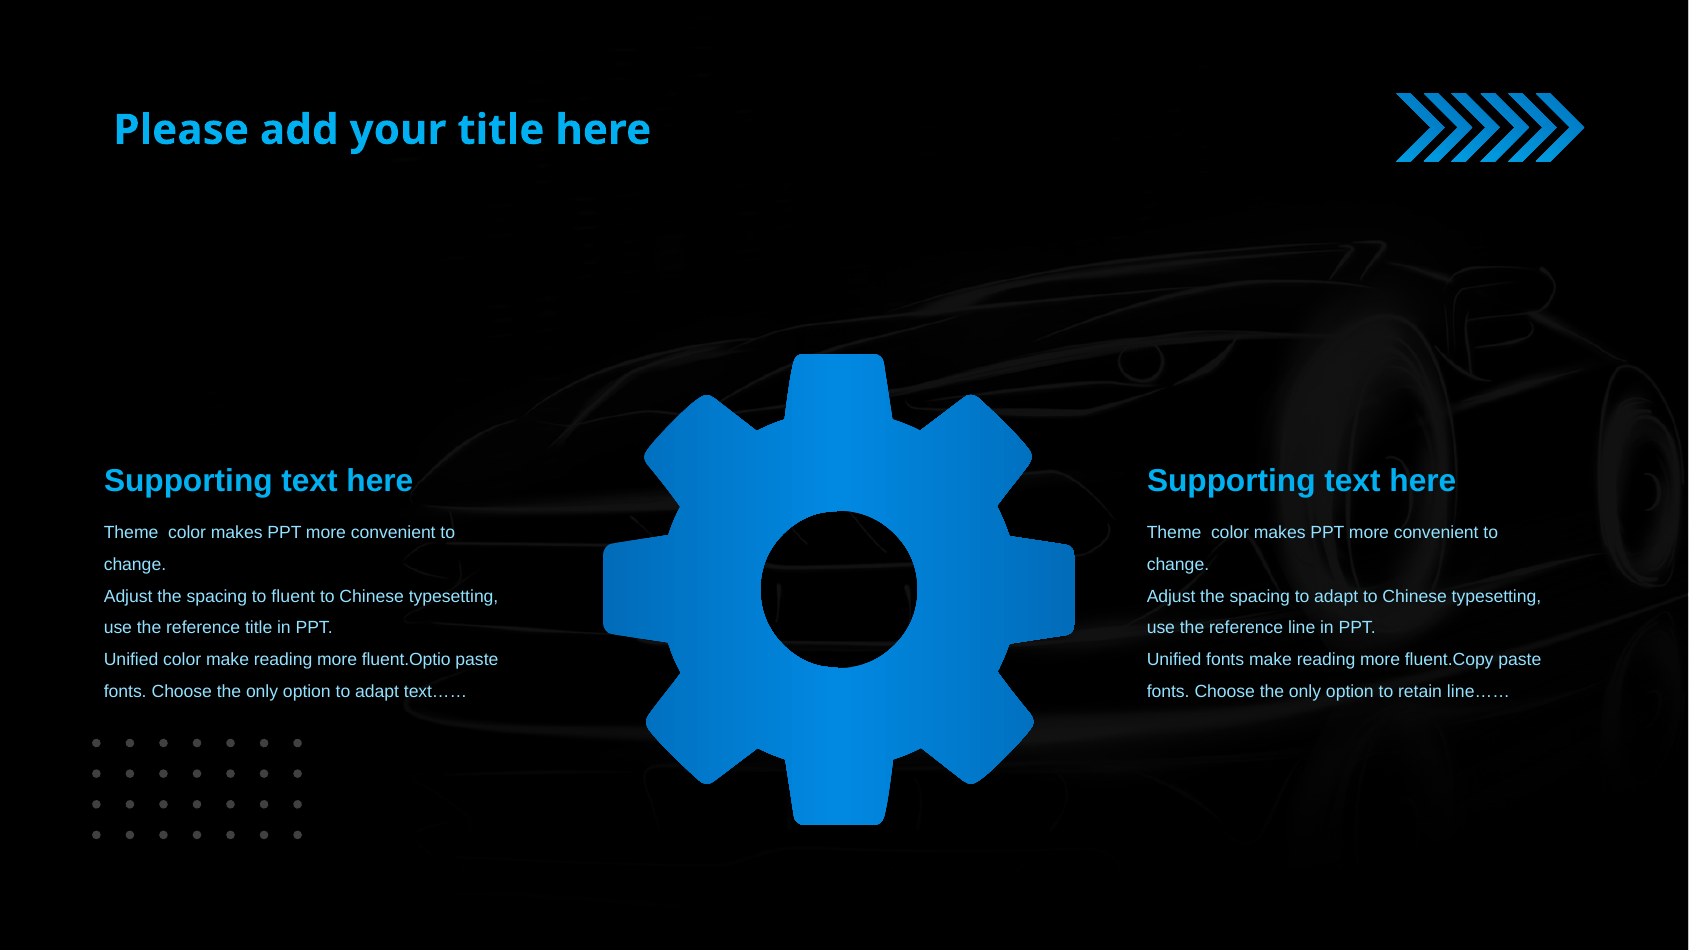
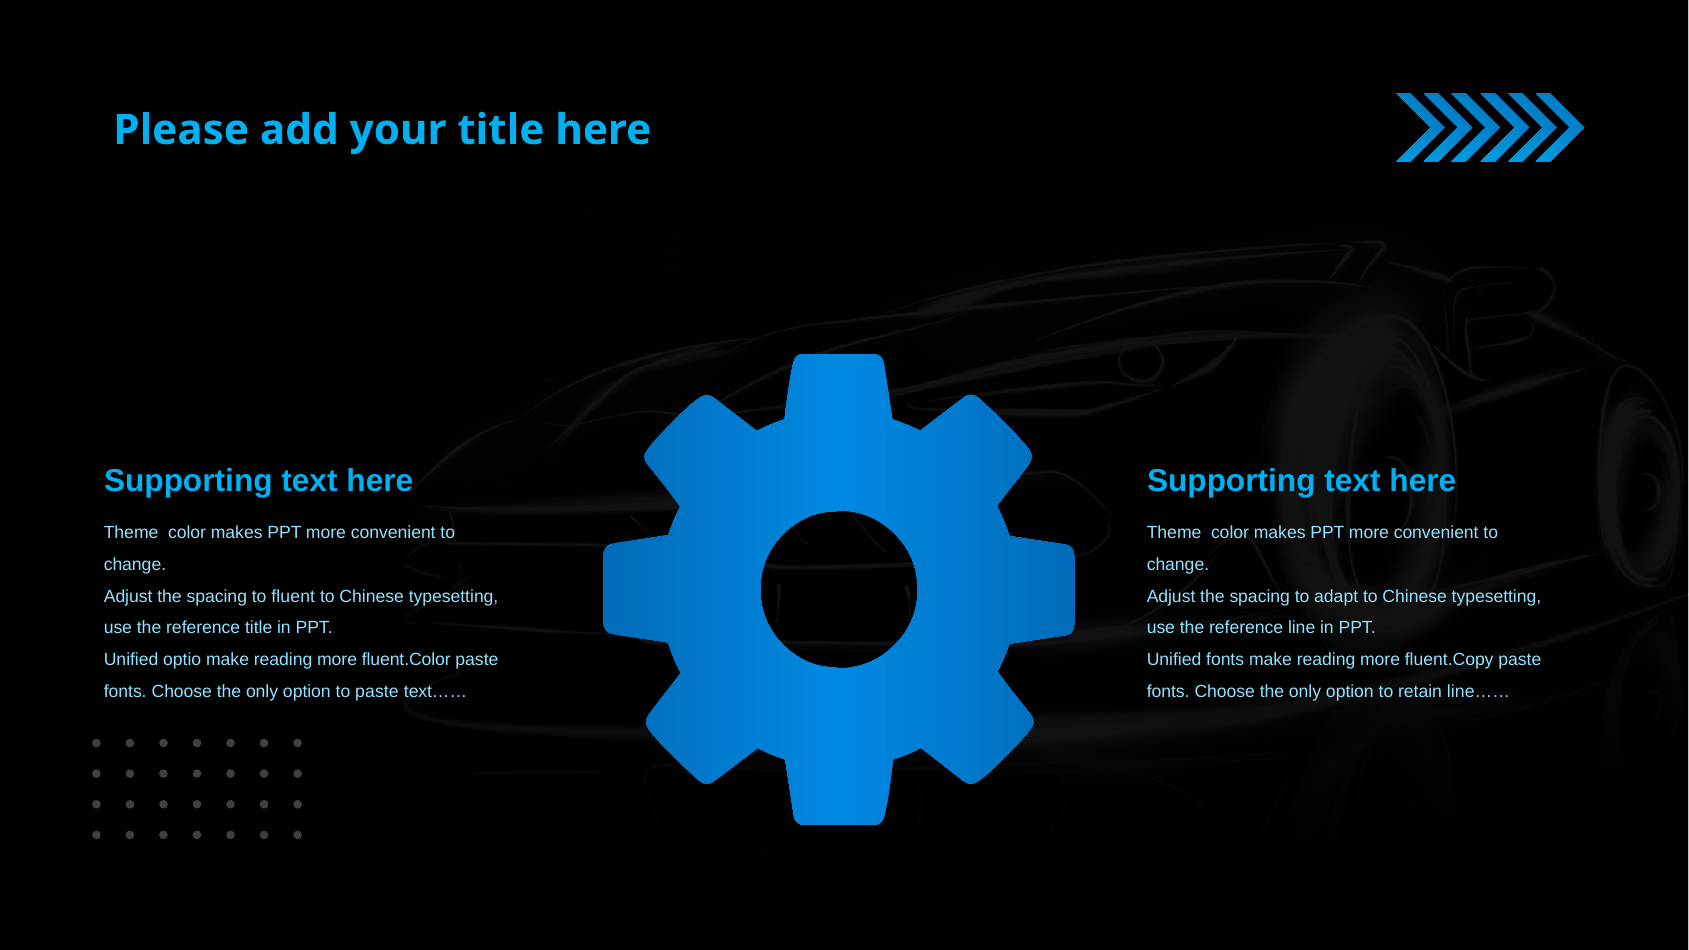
Unified color: color -> optio (182, 660)
fluent.Optio: fluent.Optio -> fluent.Color (406, 660)
option to adapt: adapt -> paste (377, 692)
